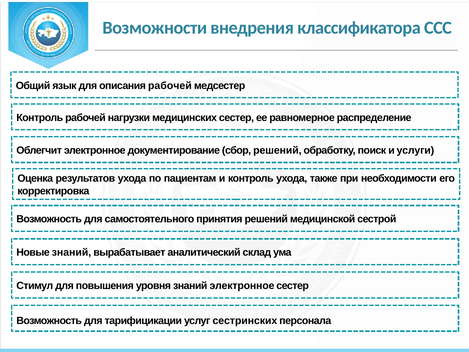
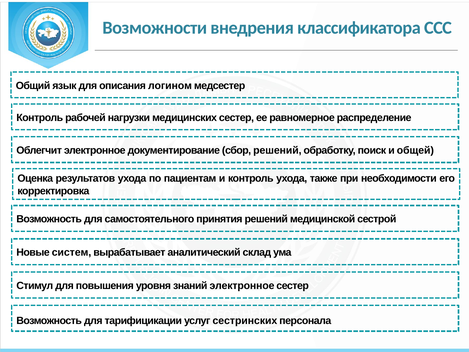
описания рабочей: рабочей -> логином (170, 86)
услуги: услуги -> общей (415, 150)
Новые знаний: знаний -> систем (71, 252)
